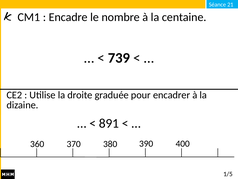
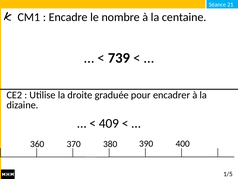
891: 891 -> 409 (109, 123)
